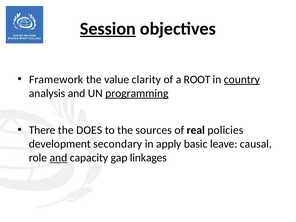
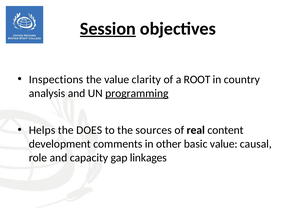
Framework: Framework -> Inspections (56, 79)
country underline: present -> none (242, 79)
There: There -> Helps (42, 130)
policies: policies -> content (226, 130)
secondary: secondary -> comments (118, 144)
apply: apply -> other (169, 144)
basic leave: leave -> value (224, 144)
and underline: present -> none (58, 158)
